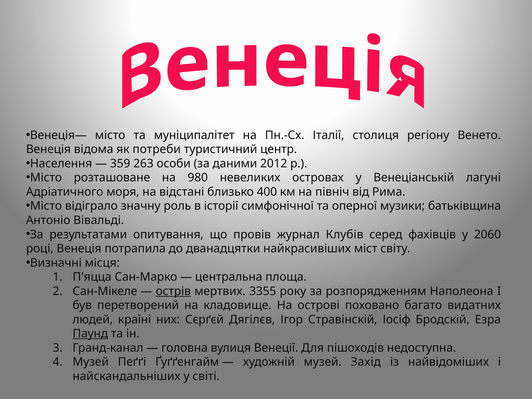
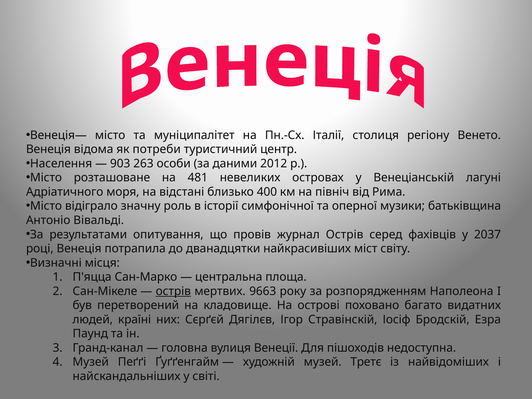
359: 359 -> 903 (120, 164)
980: 980 -> 481 (198, 178)
журнал Клубів: Клубів -> Острів (345, 234)
2060: 2060 -> 2037 (487, 234)
3355: 3355 -> 9663 (263, 291)
Паунд underline: present -> none (90, 334)
Захід: Захід -> Третє (366, 362)
